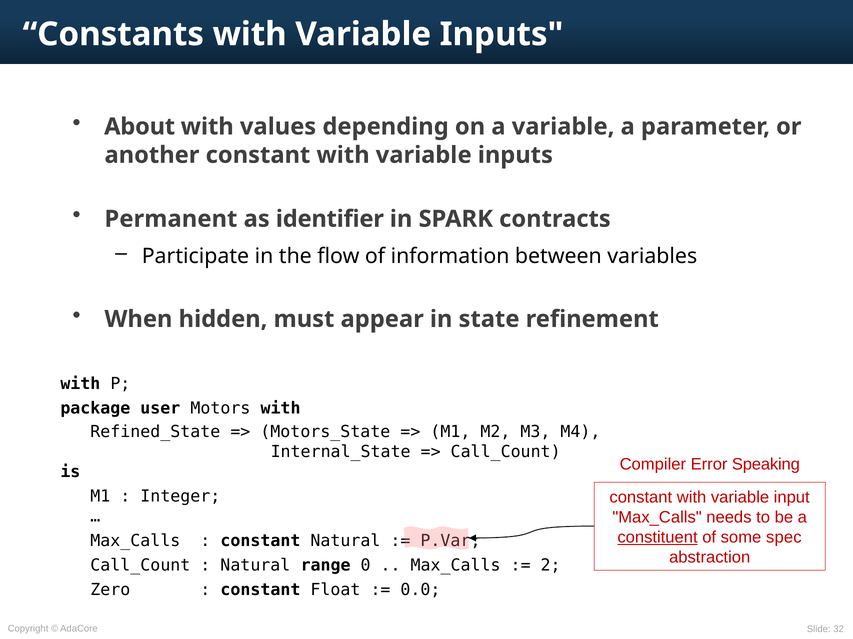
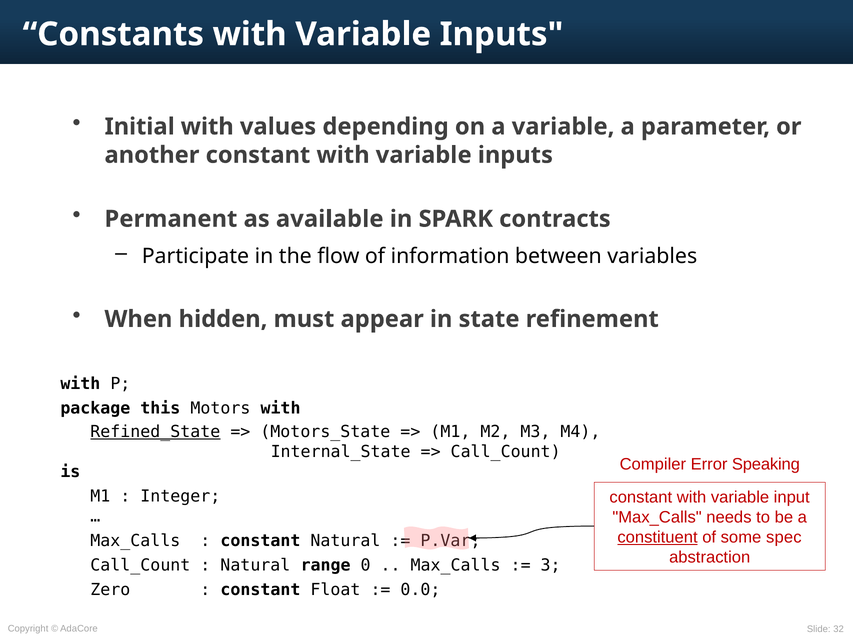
About: About -> Initial (140, 127)
identifier: identifier -> available (330, 219)
user: user -> this (160, 409)
Refined_State underline: none -> present (155, 432)
2: 2 -> 3 (551, 566)
